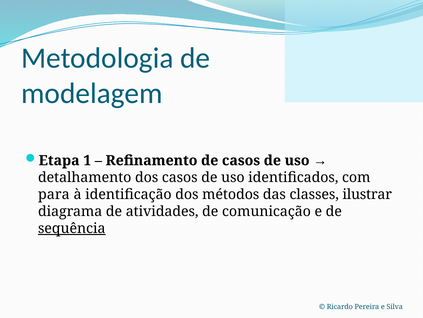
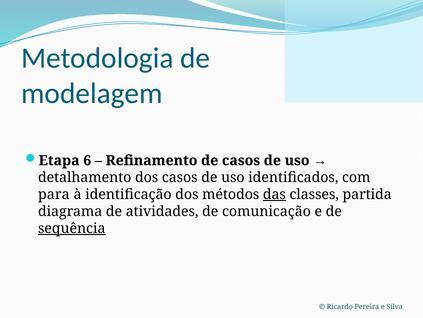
1: 1 -> 6 (87, 160)
das underline: none -> present (274, 194)
ilustrar: ilustrar -> partida (367, 194)
